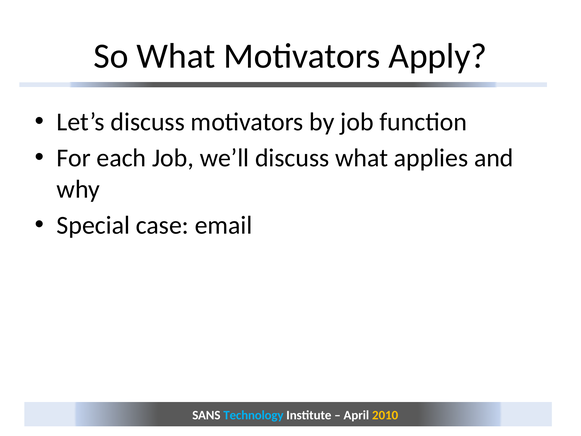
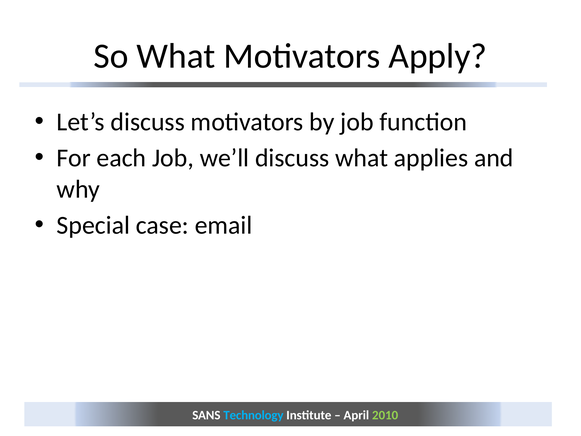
2010 colour: yellow -> light green (385, 415)
